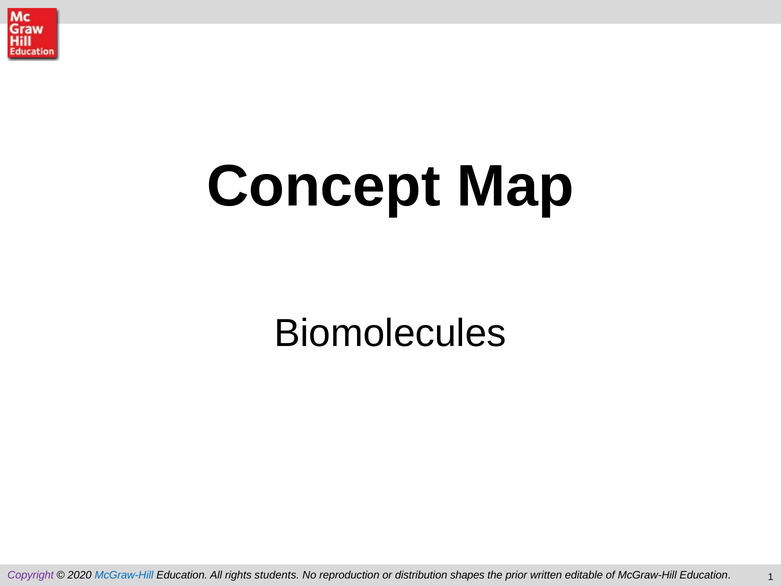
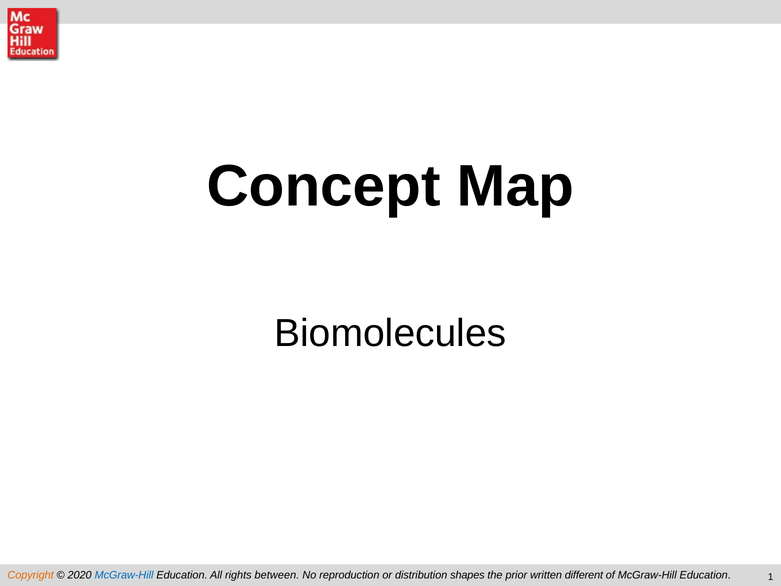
Copyright colour: purple -> orange (31, 575)
students: students -> between (277, 575)
editable: editable -> different (584, 575)
